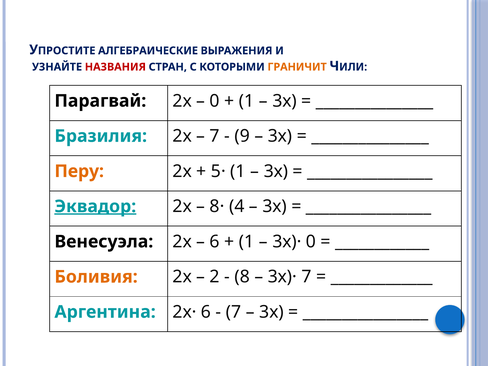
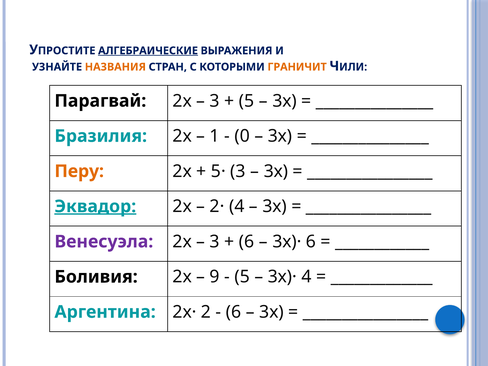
АЛГЕБРАИЧЕСКИЕ underline: none -> present (148, 51)
НАЗВАНИЯ colour: red -> orange (115, 67)
0: 0 -> 3 (215, 101)
1: 1 -> 5 (247, 101)
7: 7 -> 1 (215, 136)
9: 9 -> 0 (242, 136)
5· 1: 1 -> 3 (238, 171)
8·: 8· -> 2· (217, 206)
Венесуэла colour: black -> purple (104, 242)
6: 6 -> 3 (215, 242)
1: 1 -> 6 (247, 242)
3х)· 0: 0 -> 6 (311, 242)
Боливия colour: orange -> black (96, 277)
2: 2 -> 9 (215, 277)
8: 8 -> 5 (242, 277)
3х)· 7: 7 -> 4 (307, 277)
2х· 6: 6 -> 2 (206, 312)
7: 7 -> 6 (234, 312)
